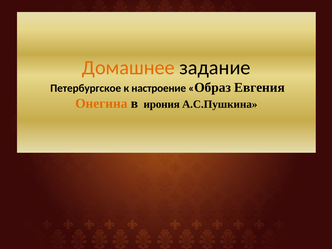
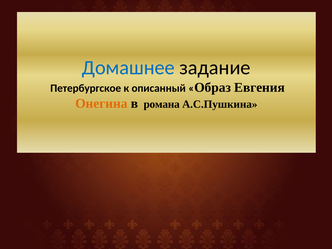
Домашнее colour: orange -> blue (128, 68)
настроение: настроение -> описанный (159, 88)
ирония: ирония -> романа (162, 104)
